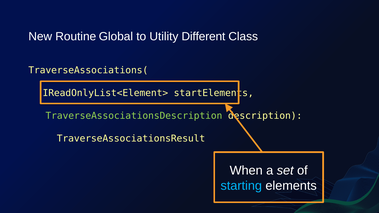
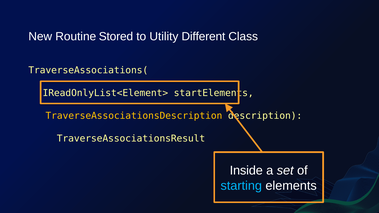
Global: Global -> Stored (116, 36)
TraverseAssociationsDescription colour: light green -> yellow (134, 116)
When: When -> Inside (246, 171)
